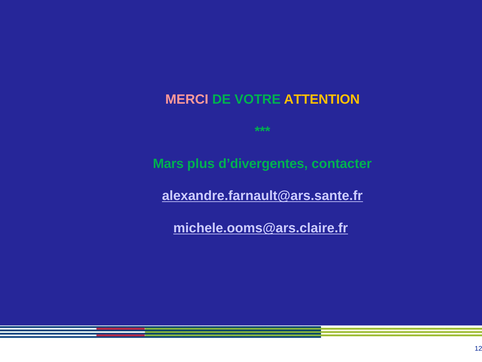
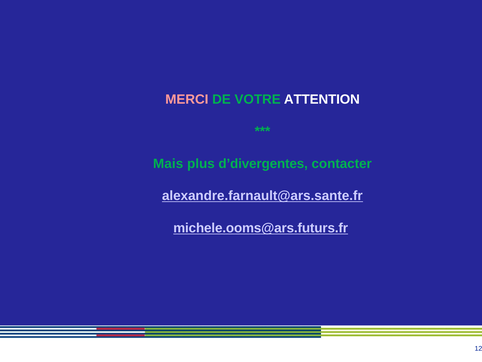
ATTENTION colour: yellow -> white (322, 99)
Mars: Mars -> Mais (168, 163)
michele.ooms@ars.claire.fr: michele.ooms@ars.claire.fr -> michele.ooms@ars.futurs.fr (261, 228)
